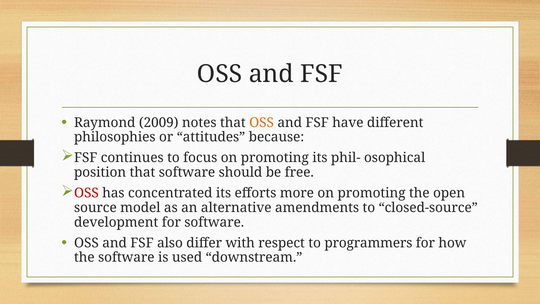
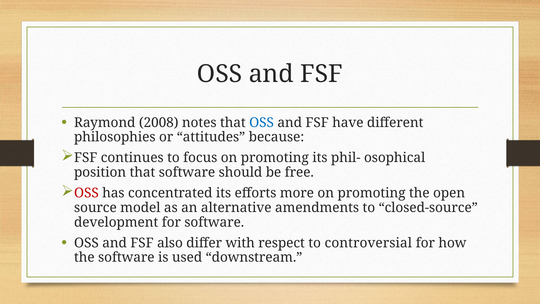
2009: 2009 -> 2008 (159, 122)
OSS colour: orange -> blue (262, 122)
programmers: programmers -> controversial (368, 243)
